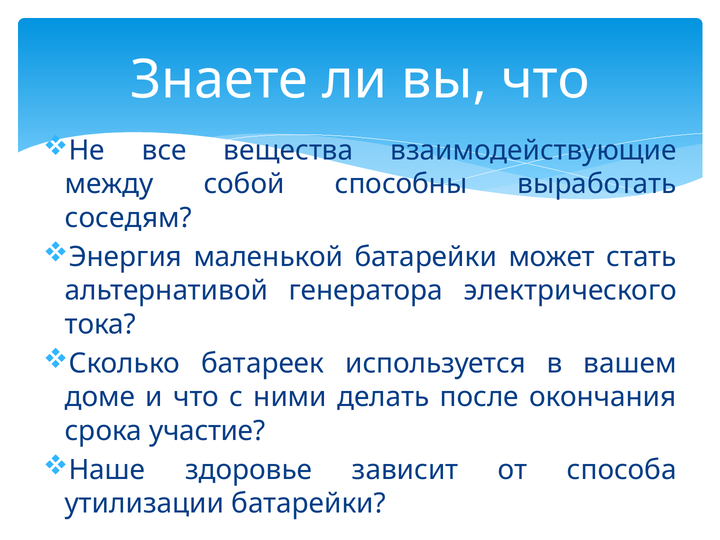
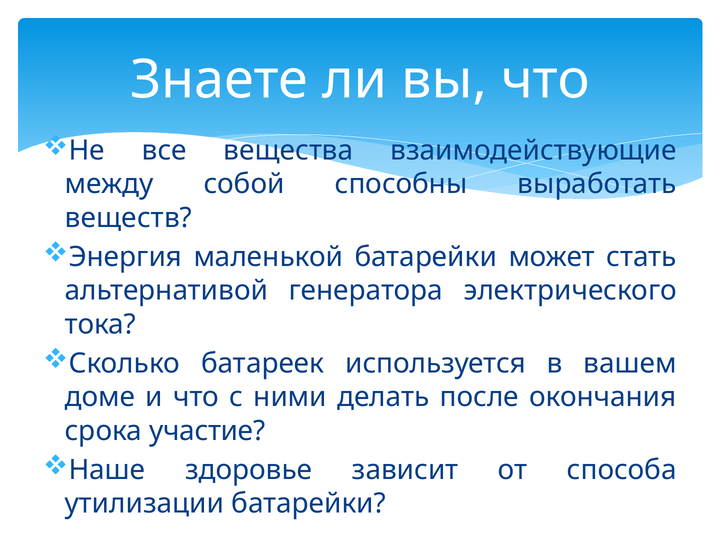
соседям: соседям -> веществ (128, 218)
